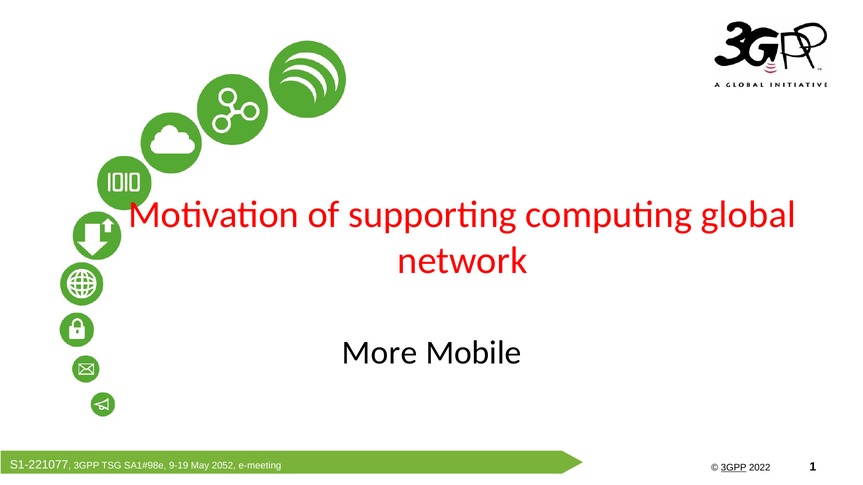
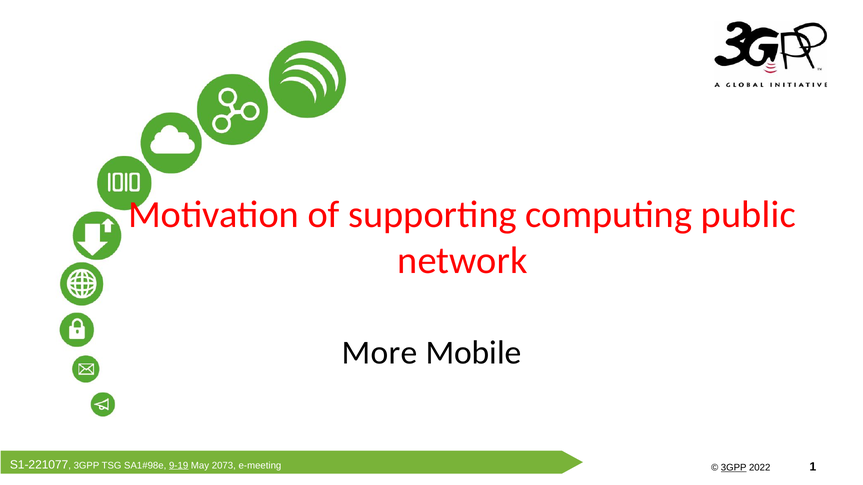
global: global -> public (748, 215)
9-19 underline: none -> present (179, 466)
2052: 2052 -> 2073 (224, 466)
